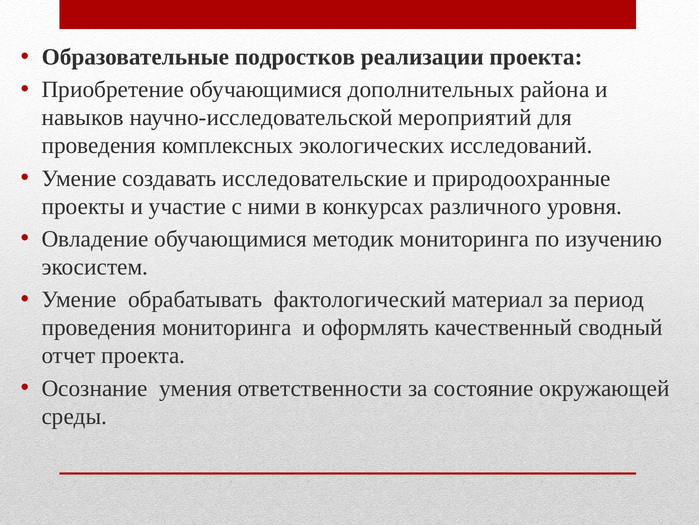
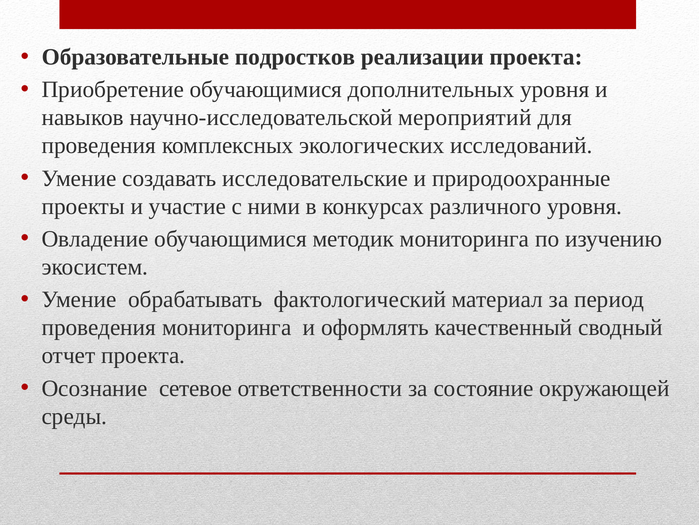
дополнительных района: района -> уровня (555, 90)
умения: умения -> сетевое (196, 388)
